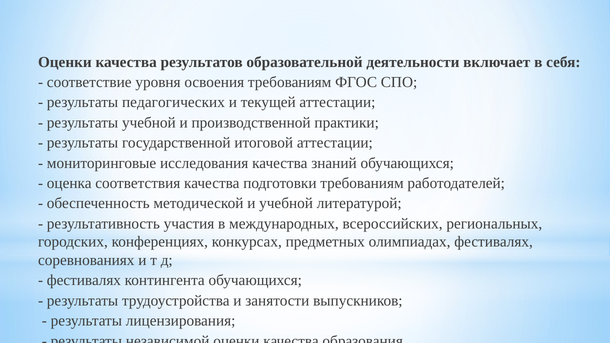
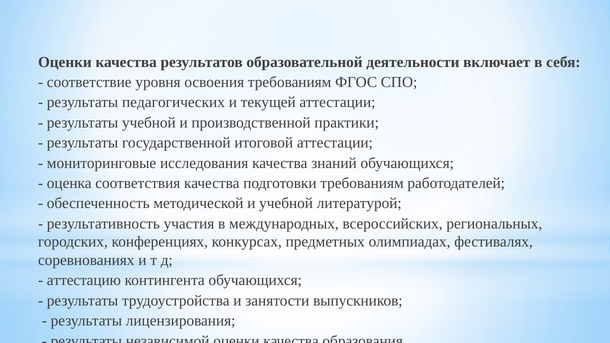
фестивалях: фестивалях -> аттестацию (84, 281)
